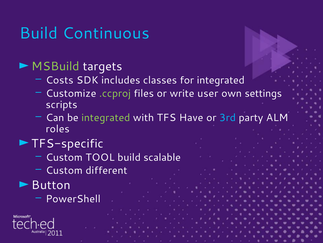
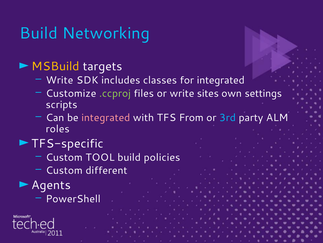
Continuous: Continuous -> Networking (106, 33)
MSBuild colour: light green -> yellow (55, 66)
Costs: Costs -> Write (60, 80)
user: user -> sites (208, 93)
integrated colour: light green -> pink (106, 117)
Have: Have -> From (191, 117)
scalable: scalable -> policies (162, 157)
Button: Button -> Agents (51, 185)
